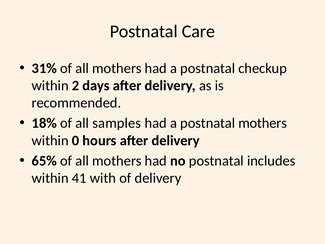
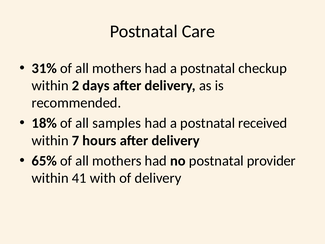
postnatal mothers: mothers -> received (263, 123)
0: 0 -> 7 (76, 140)
includes: includes -> provider (271, 161)
